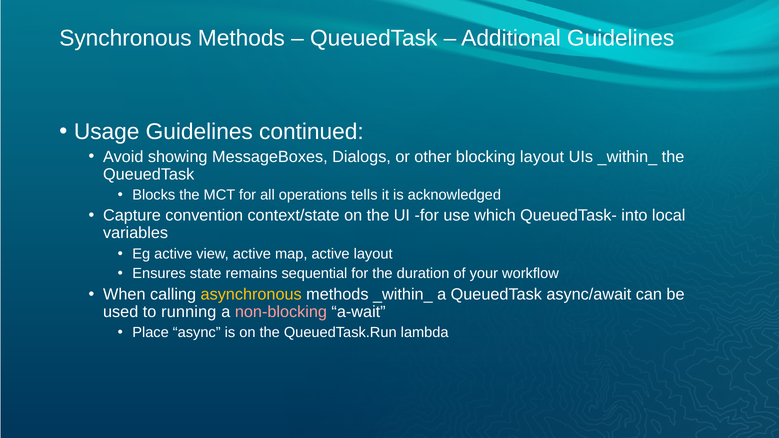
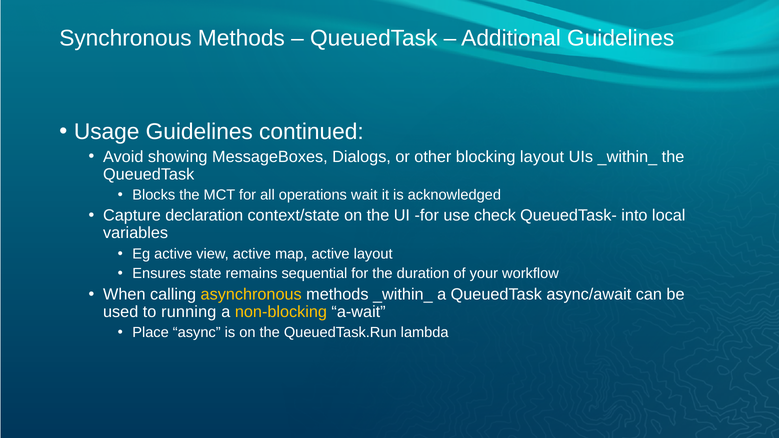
tells: tells -> wait (364, 195)
convention: convention -> declaration (204, 216)
which: which -> check (495, 216)
non-blocking colour: pink -> yellow (281, 312)
